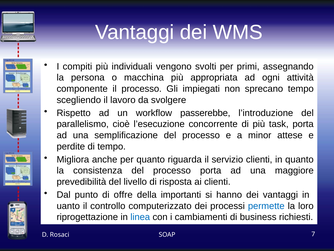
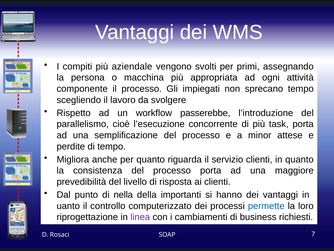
individuali: individuali -> aziendale (132, 66)
offre: offre -> nella (123, 194)
linea colour: blue -> purple (140, 217)
